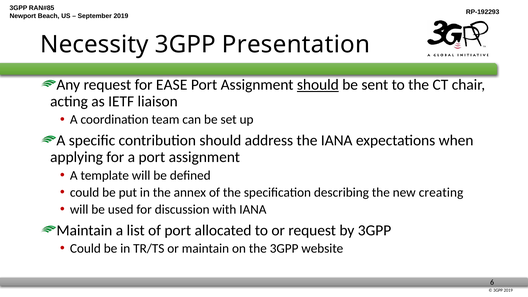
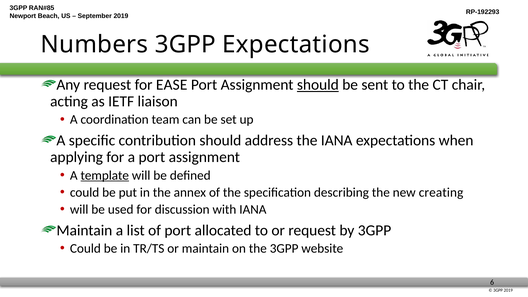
Necessity: Necessity -> Numbers (94, 44)
3GPP Presentation: Presentation -> Expectations (296, 44)
template underline: none -> present (105, 175)
